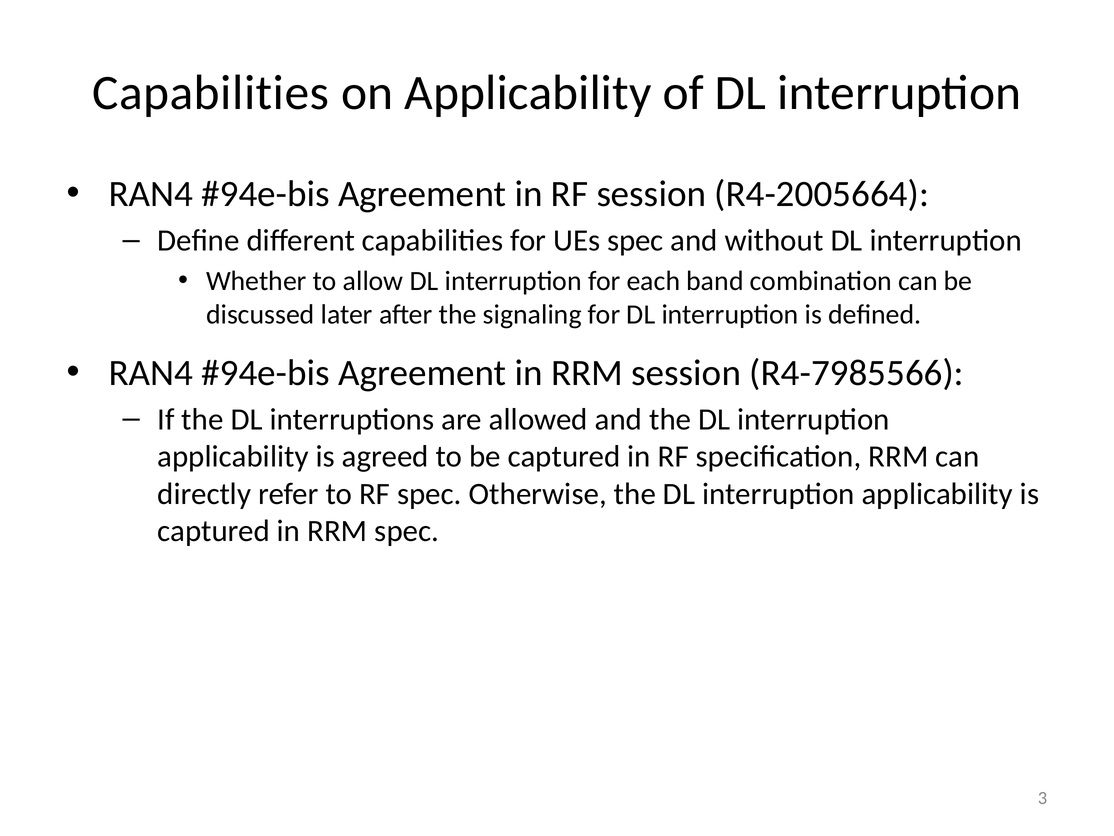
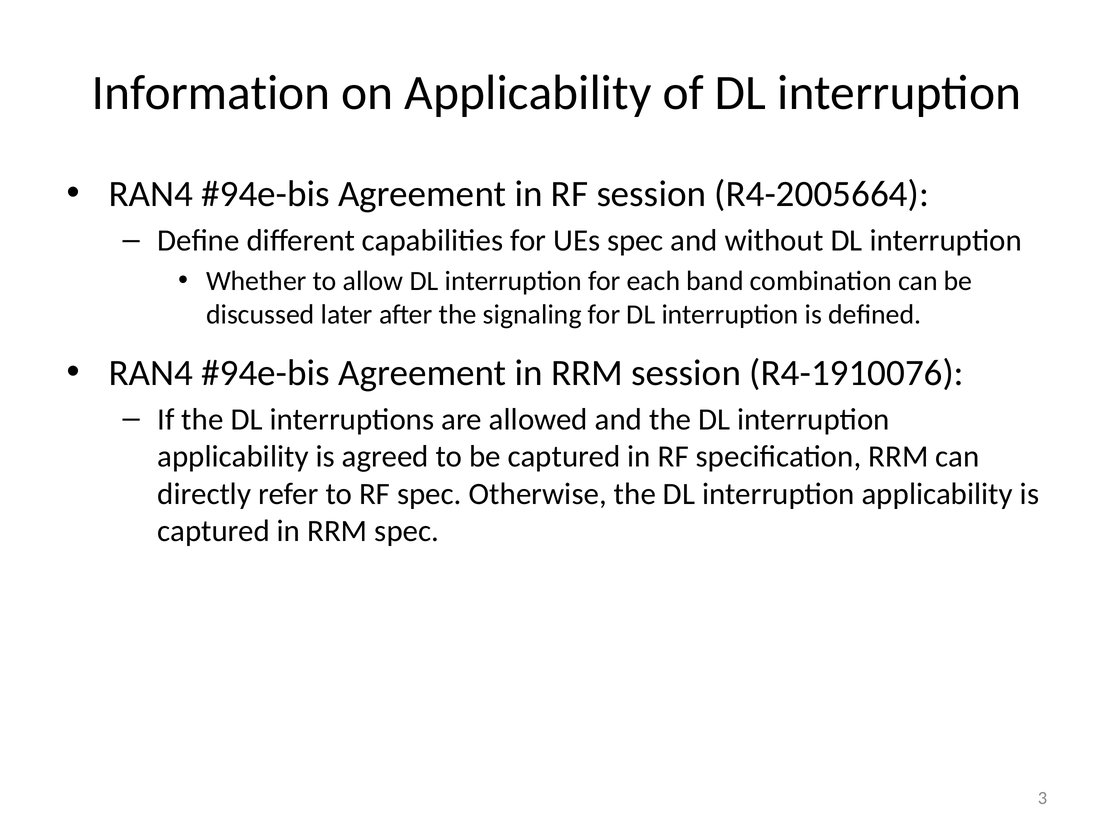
Capabilities: Capabilities -> Information (211, 93)
R4-7985566: R4-7985566 -> R4-1910076 (857, 373)
